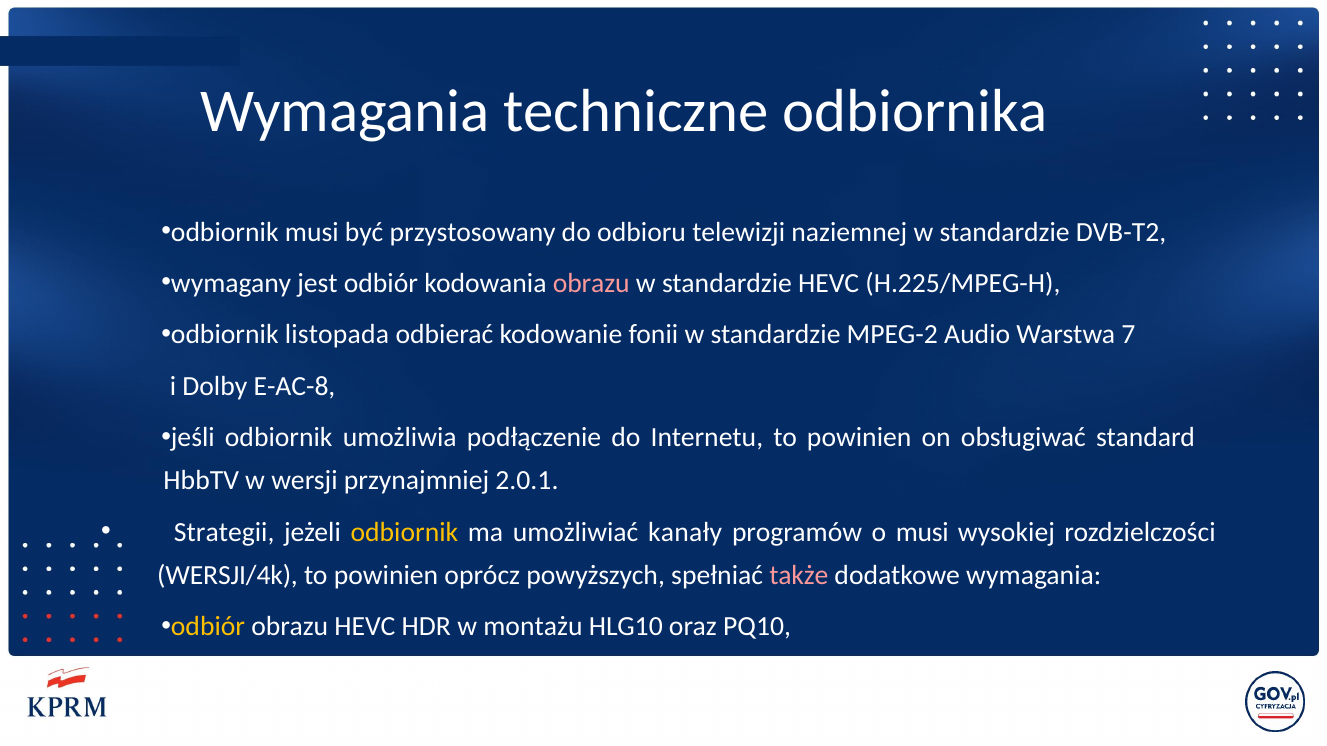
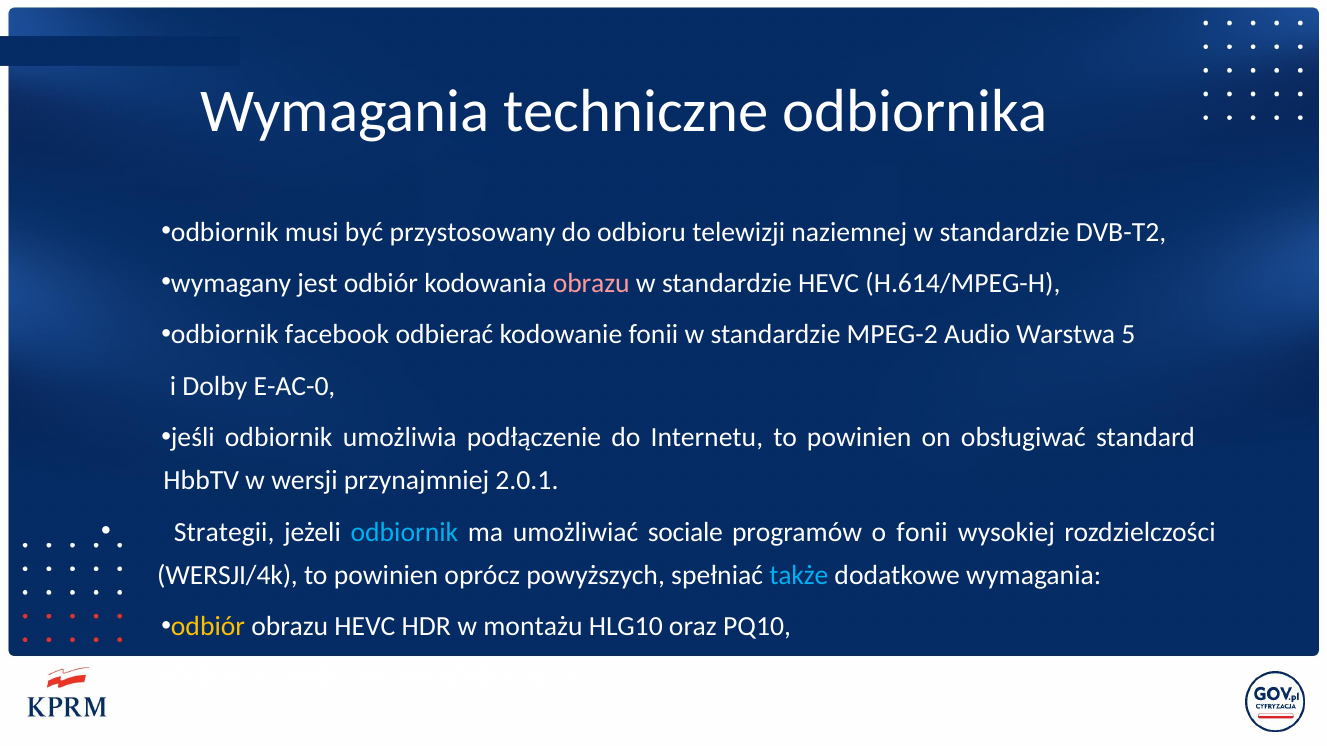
H.225/MPEG-H: H.225/MPEG-H -> H.614/MPEG-H (963, 284)
listopada: listopada -> facebook (337, 335)
7: 7 -> 5 (1128, 335)
E-AC-8: E-AC-8 -> E-AC-0 (294, 386)
odbiornik colour: yellow -> light blue (404, 533)
kanały: kanały -> sociale (685, 533)
o musi: musi -> fonii (922, 533)
także colour: pink -> light blue (799, 576)
